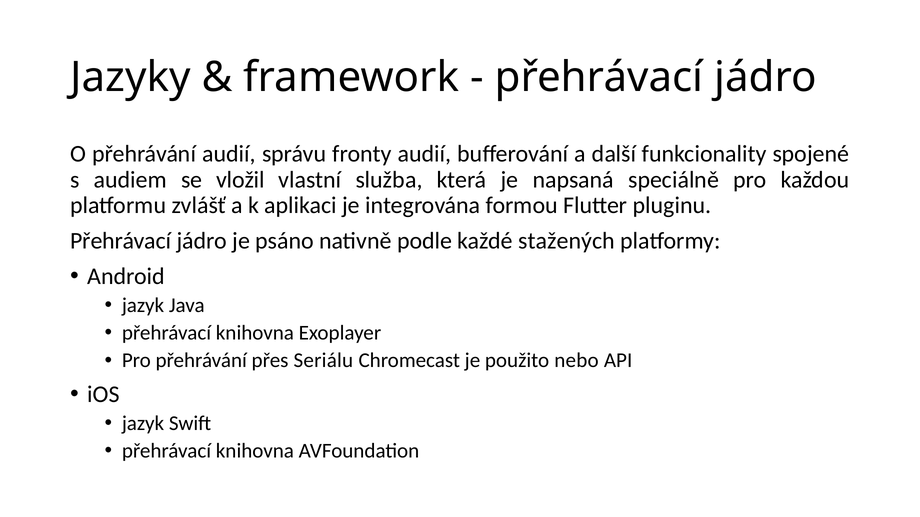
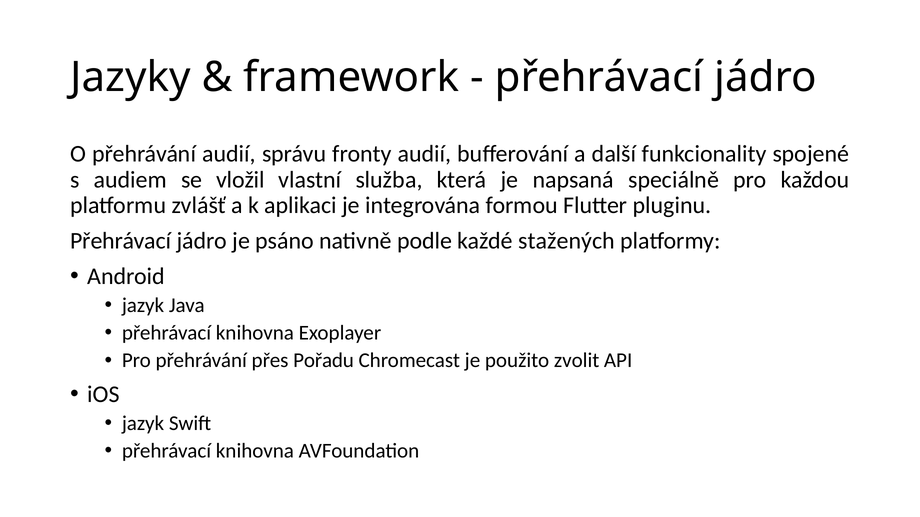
Seriálu: Seriálu -> Pořadu (324, 361)
nebo: nebo -> zvolit (577, 361)
